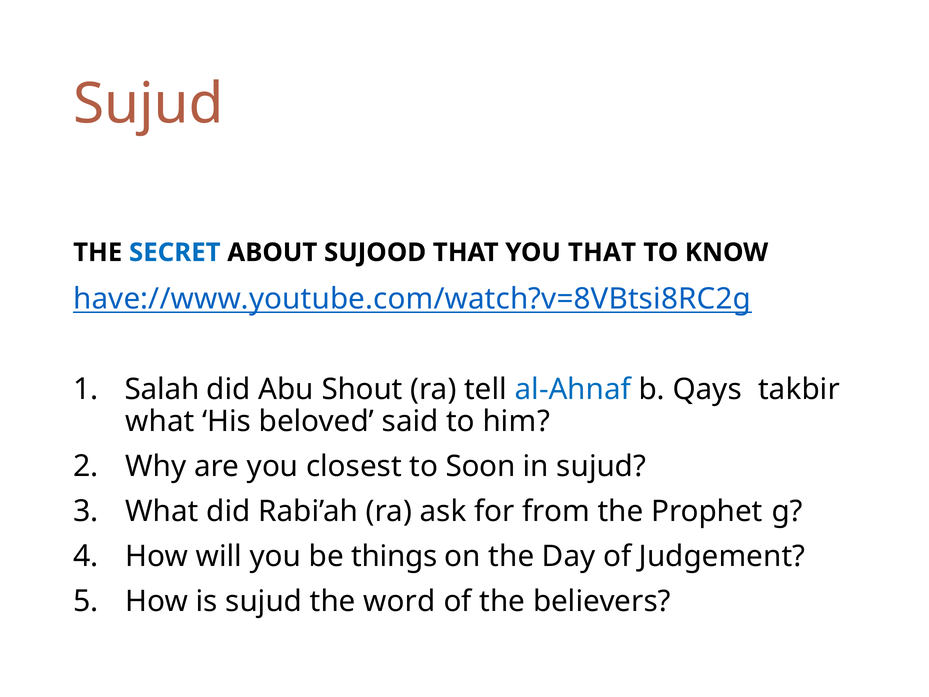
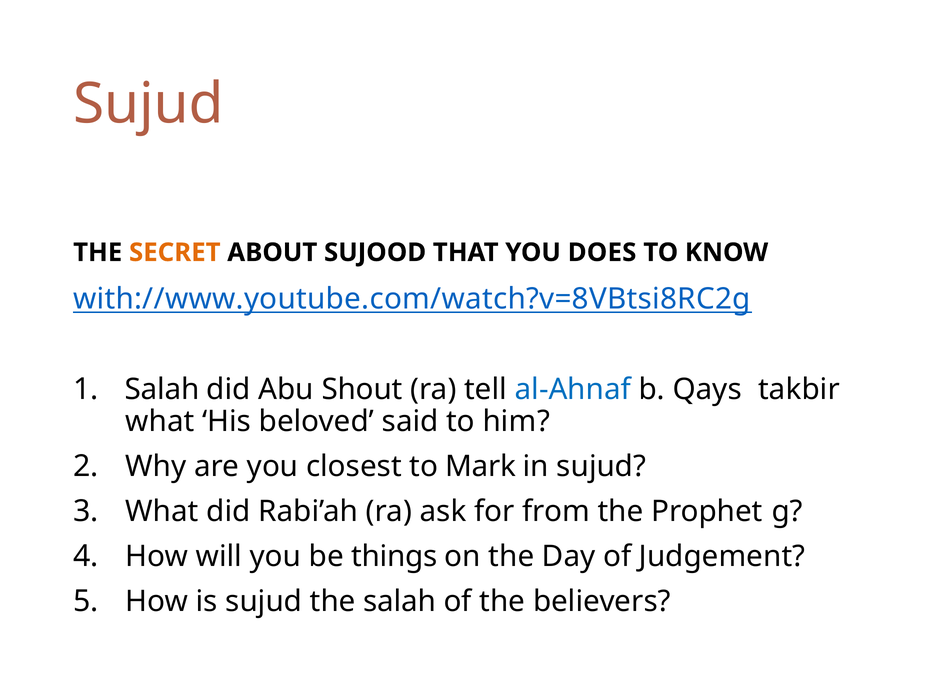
SECRET colour: blue -> orange (175, 252)
YOU THAT: THAT -> DOES (602, 252)
have://www.youtube.com/watch?v=8VBtsi8RC2g: have://www.youtube.com/watch?v=8VBtsi8RC2g -> with://www.youtube.com/watch?v=8VBtsi8RC2g (412, 299)
Soon: Soon -> Mark (481, 466)
the word: word -> salah (400, 601)
